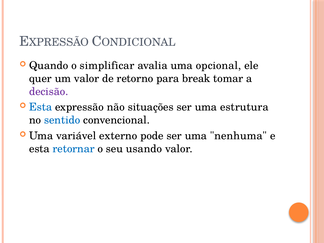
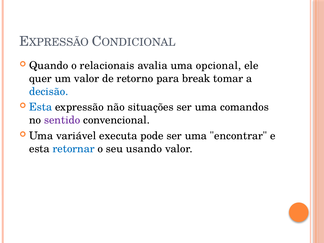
simplificar: simplificar -> relacionais (107, 66)
decisão colour: purple -> blue (49, 91)
estrutura: estrutura -> comandos (244, 107)
sentido colour: blue -> purple (62, 120)
externo: externo -> executa (118, 136)
nenhuma: nenhuma -> encontrar (239, 136)
